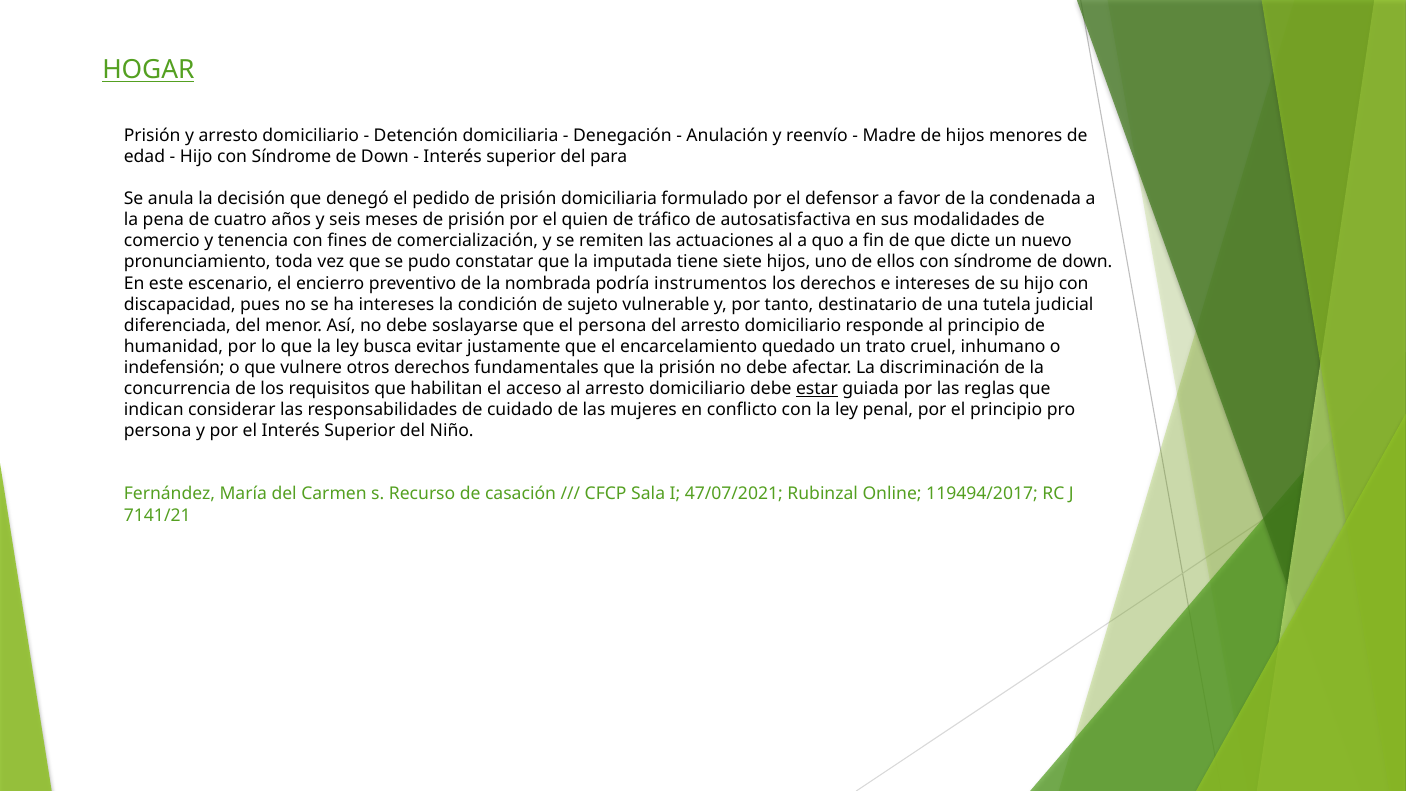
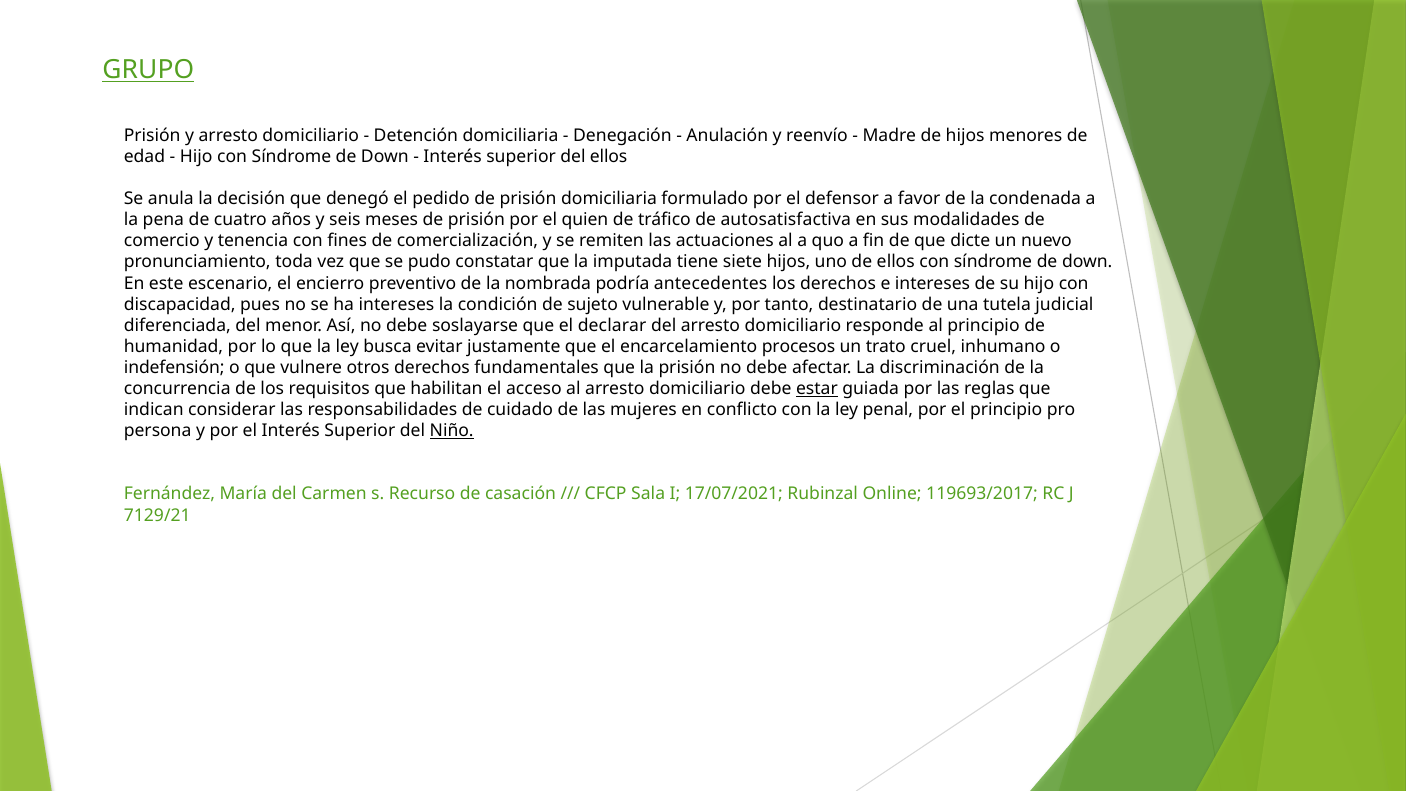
HOGAR: HOGAR -> GRUPO (148, 69)
del para: para -> ellos (609, 157)
instrumentos: instrumentos -> antecedentes (711, 283)
el persona: persona -> declarar (612, 325)
quedado: quedado -> procesos (799, 346)
Niño underline: none -> present (452, 431)
47/07/2021: 47/07/2021 -> 17/07/2021 (734, 494)
119494/2017: 119494/2017 -> 119693/2017 (982, 494)
7141/21: 7141/21 -> 7129/21 (157, 515)
